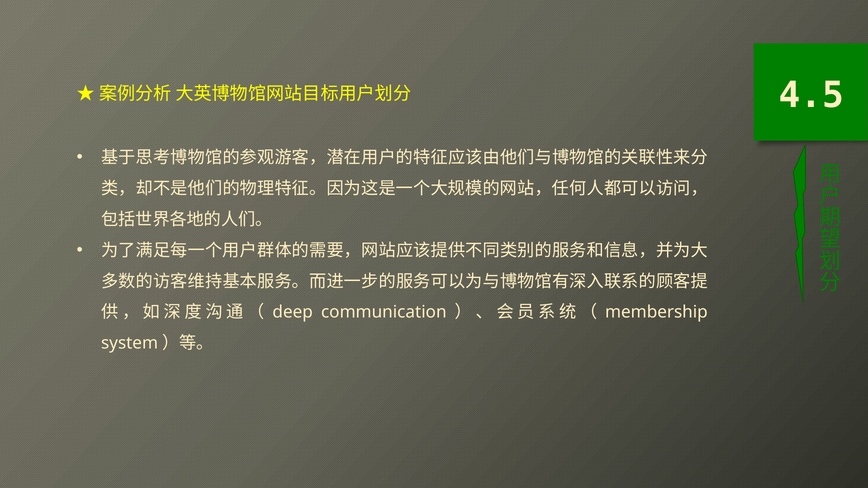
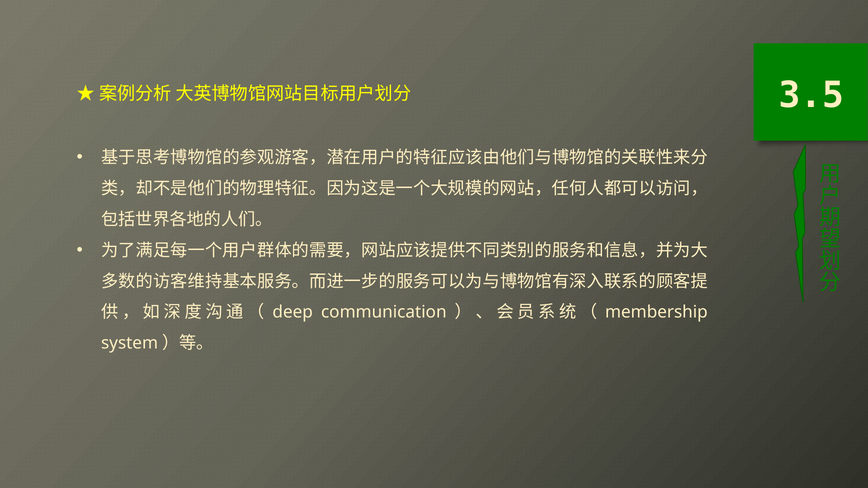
4.5: 4.5 -> 3.5 (811, 95)
